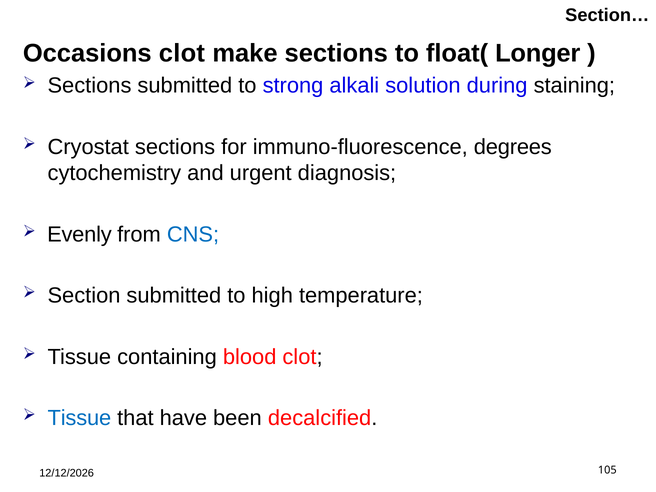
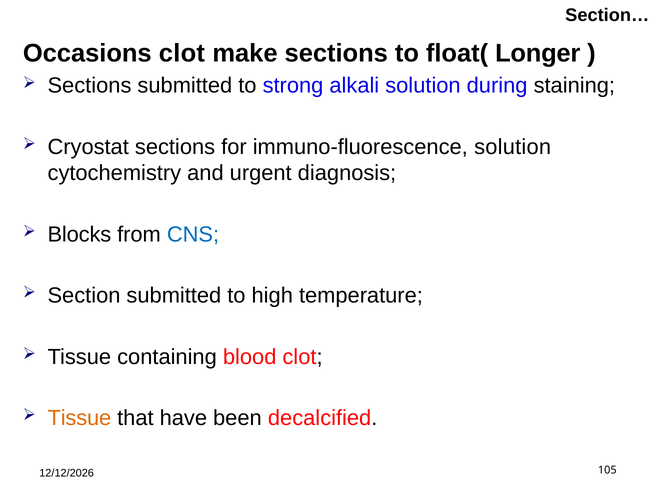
immuno-fluorescence degrees: degrees -> solution (513, 147)
Evenly: Evenly -> Blocks (79, 234)
Tissue colour: blue -> orange (79, 418)
